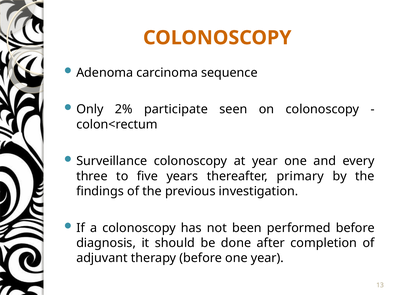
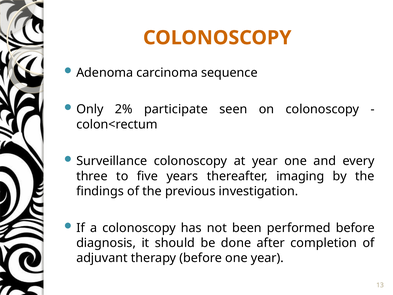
primary: primary -> imaging (300, 176)
